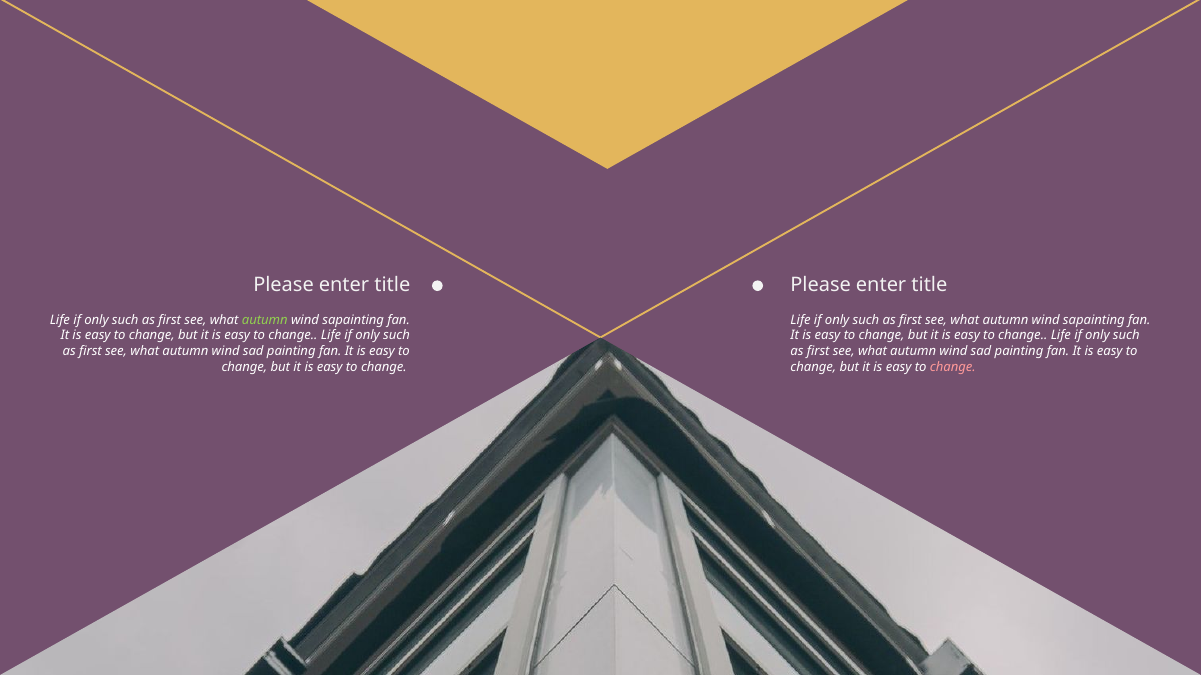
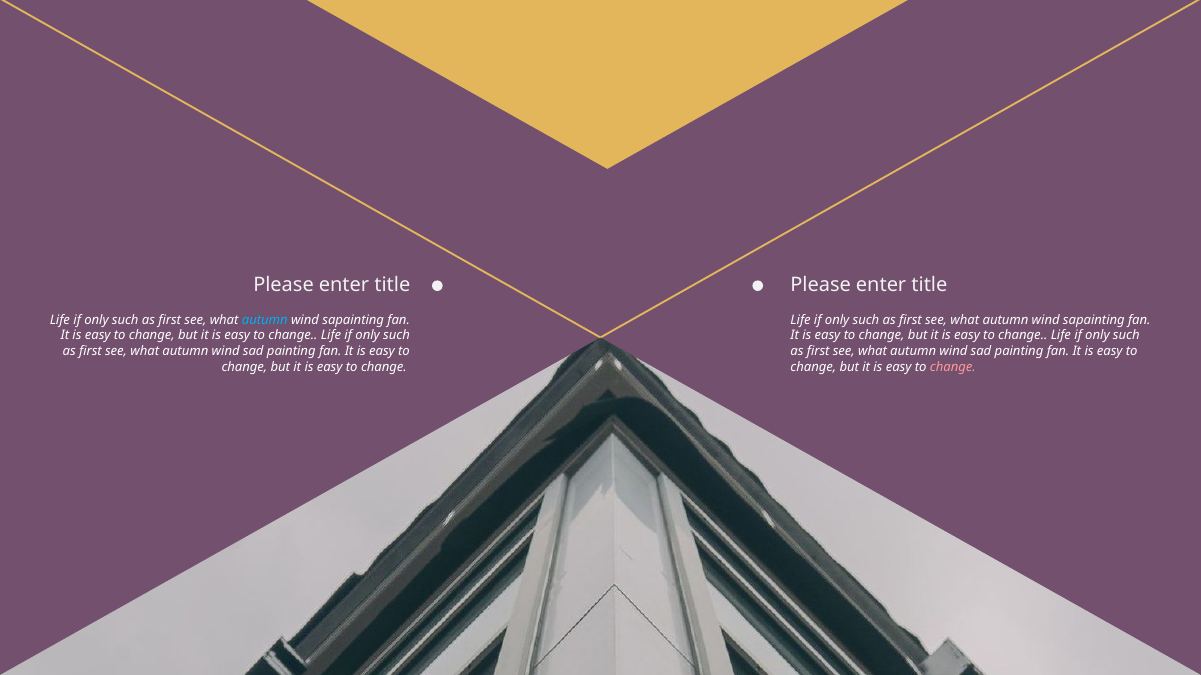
autumn colour: light green -> light blue (265, 320)
